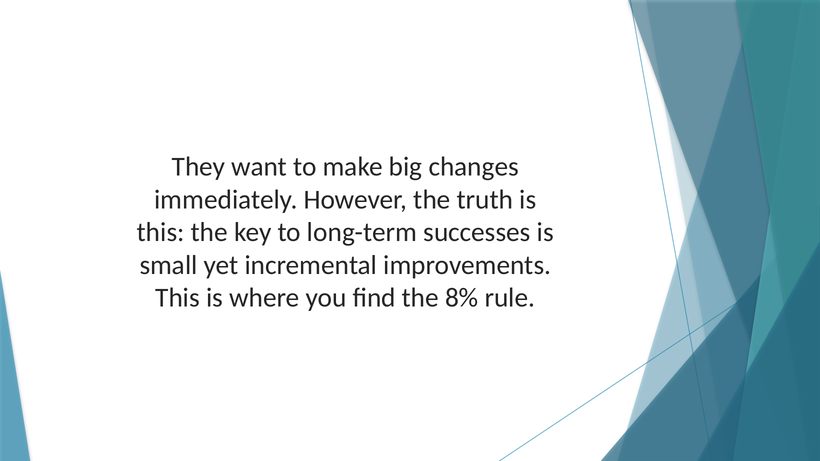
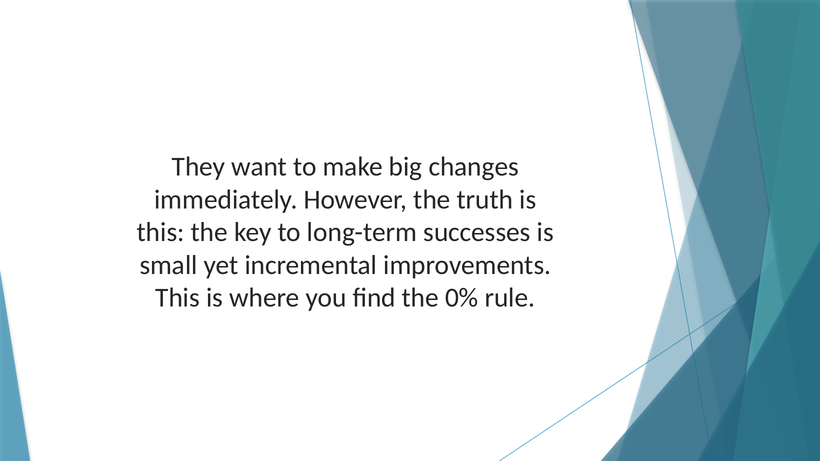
8%: 8% -> 0% (462, 298)
